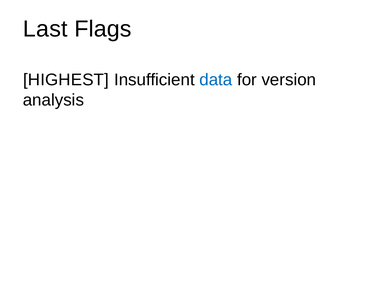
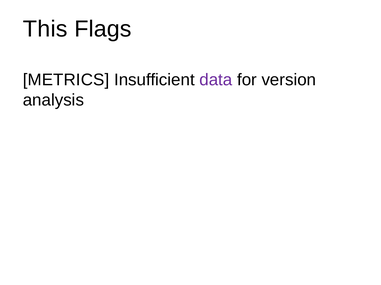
Last: Last -> This (45, 29)
HIGHEST: HIGHEST -> METRICS (66, 80)
data colour: blue -> purple (216, 80)
